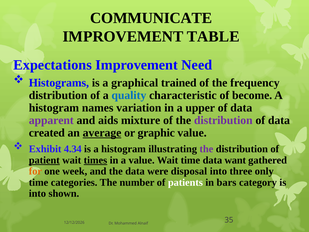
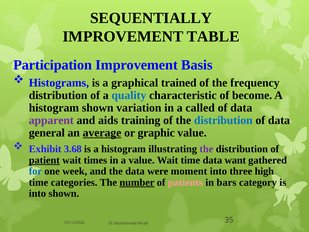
COMMUNICATE: COMMUNICATE -> SEQUENTIALLY (151, 18)
Expectations: Expectations -> Participation (53, 65)
Need: Need -> Basis (197, 65)
histogram names: names -> shown (98, 108)
upper: upper -> called (200, 108)
mixture: mixture -> training (141, 120)
distribution colour: purple -> blue (223, 120)
created: created -> general (47, 133)
4.34: 4.34 -> 3.68 (73, 149)
times underline: present -> none (95, 160)
for colour: orange -> blue (35, 171)
disposal: disposal -> moment (189, 171)
only: only -> high (264, 171)
number underline: none -> present (137, 182)
patients colour: white -> pink (185, 182)
